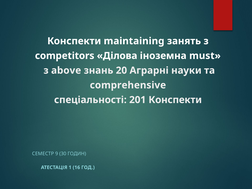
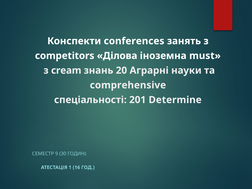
maintaining: maintaining -> conferences (134, 41)
above: above -> cream (66, 70)
201 Конспекти: Конспекти -> Determine (175, 100)
